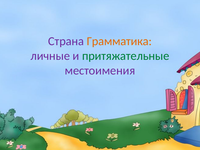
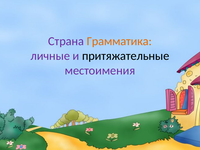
притяжательные colour: green -> black (126, 56)
